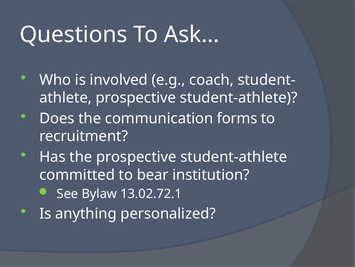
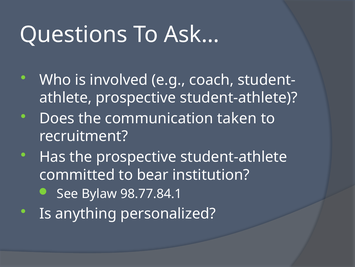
forms: forms -> taken (237, 118)
13.02.72.1: 13.02.72.1 -> 98.77.84.1 (151, 193)
